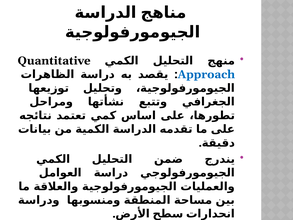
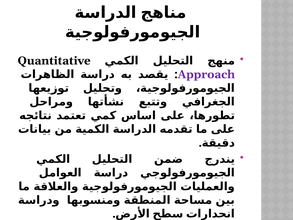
Approach colour: blue -> purple (206, 74)
